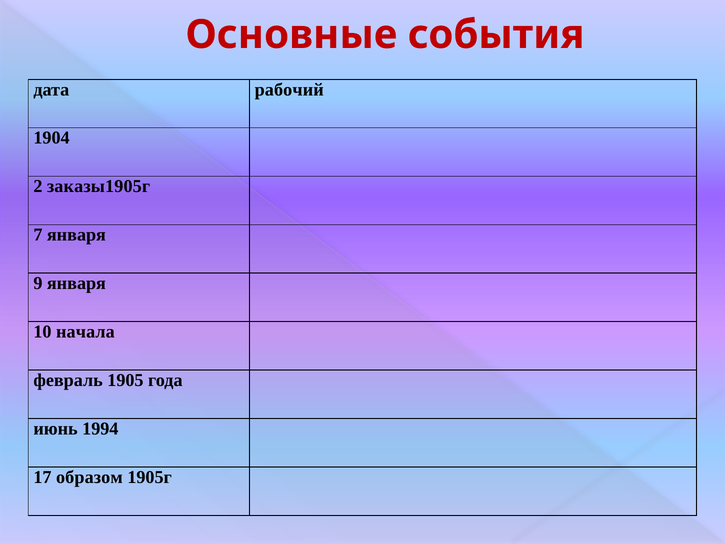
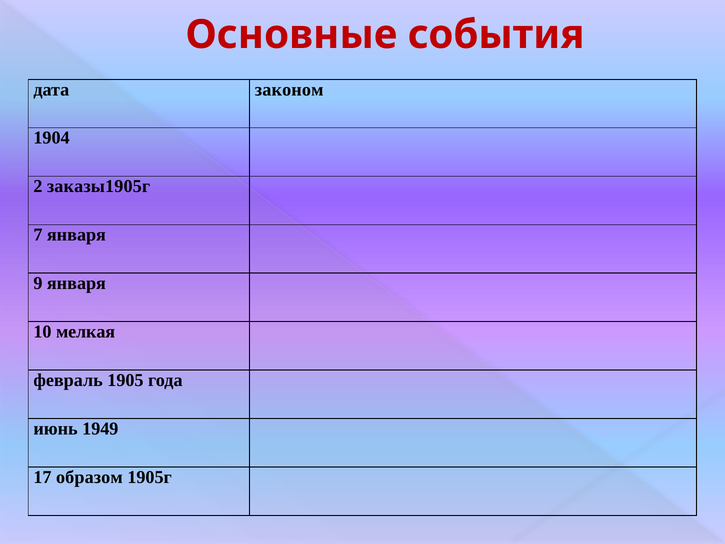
рабочий: рабочий -> законом (289, 89)
начала: начала -> мелкая (86, 332)
1994: 1994 -> 1949 (100, 429)
